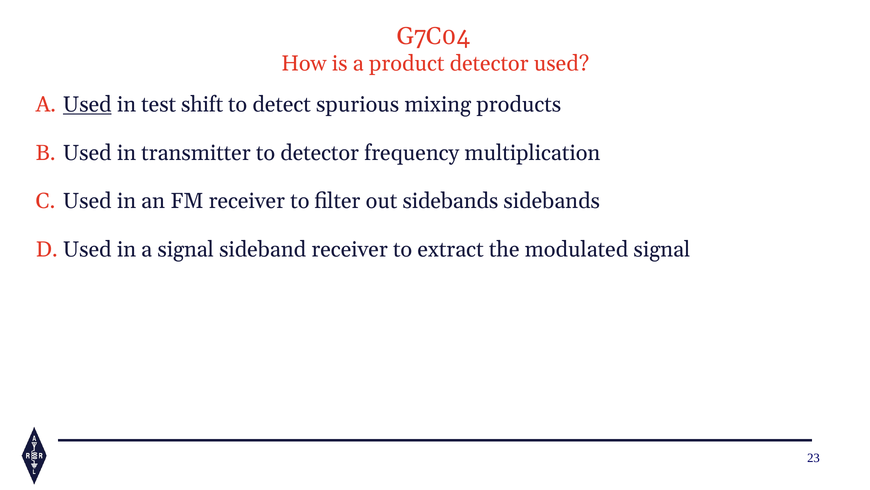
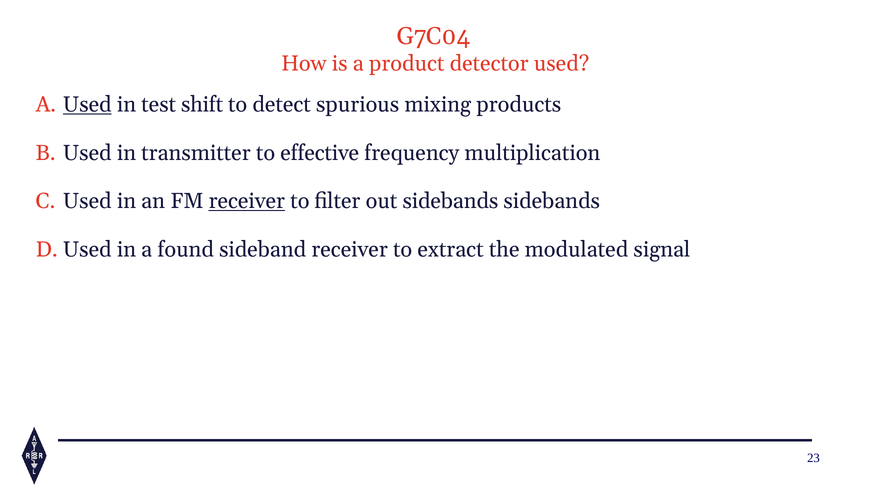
to detector: detector -> effective (320, 153)
receiver underline: none -> present (247, 201)
a signal: signal -> found (186, 249)
